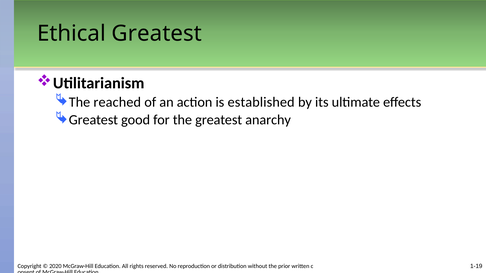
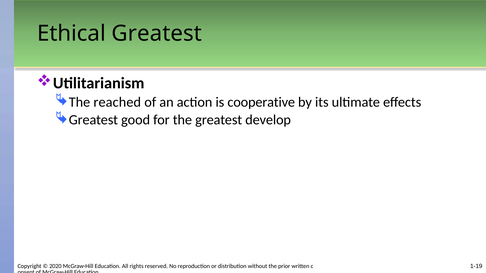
established: established -> cooperative (261, 102)
anarchy: anarchy -> develop (268, 120)
